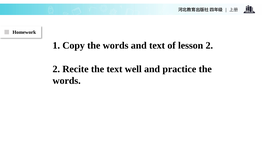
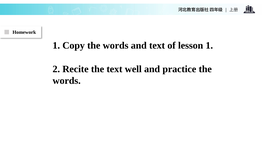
lesson 2: 2 -> 1 (209, 46)
